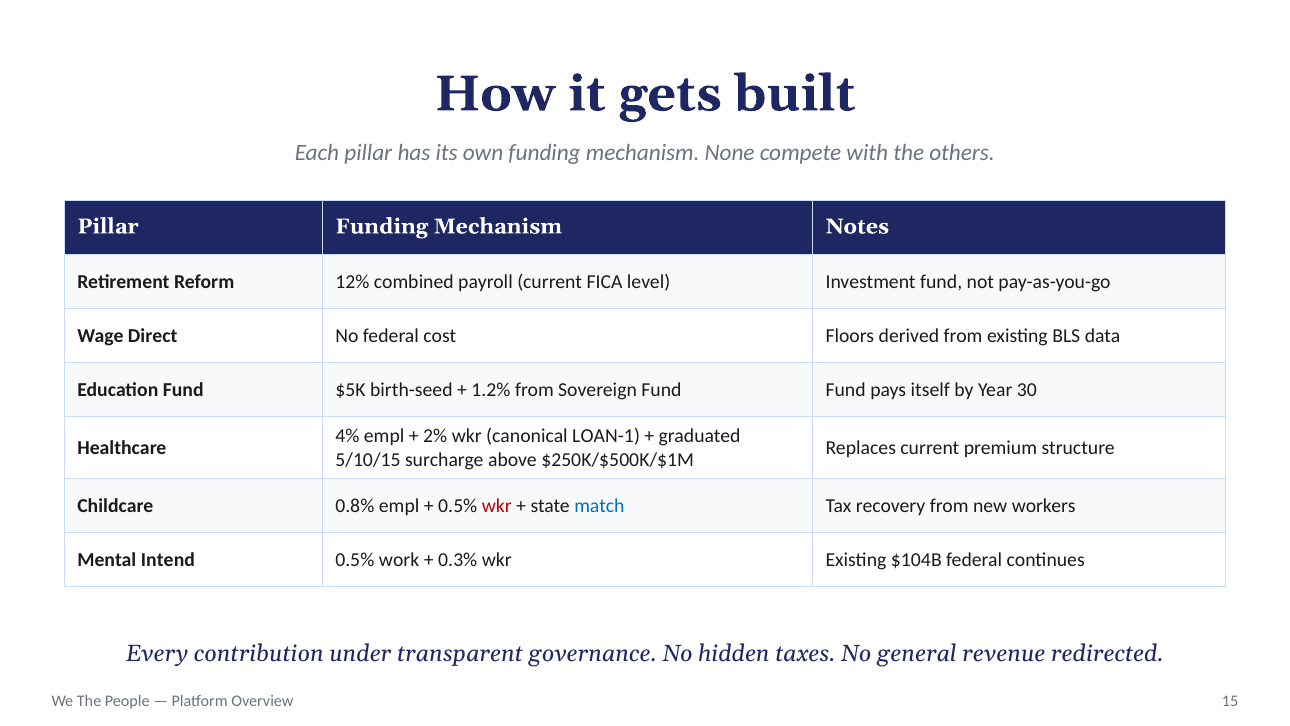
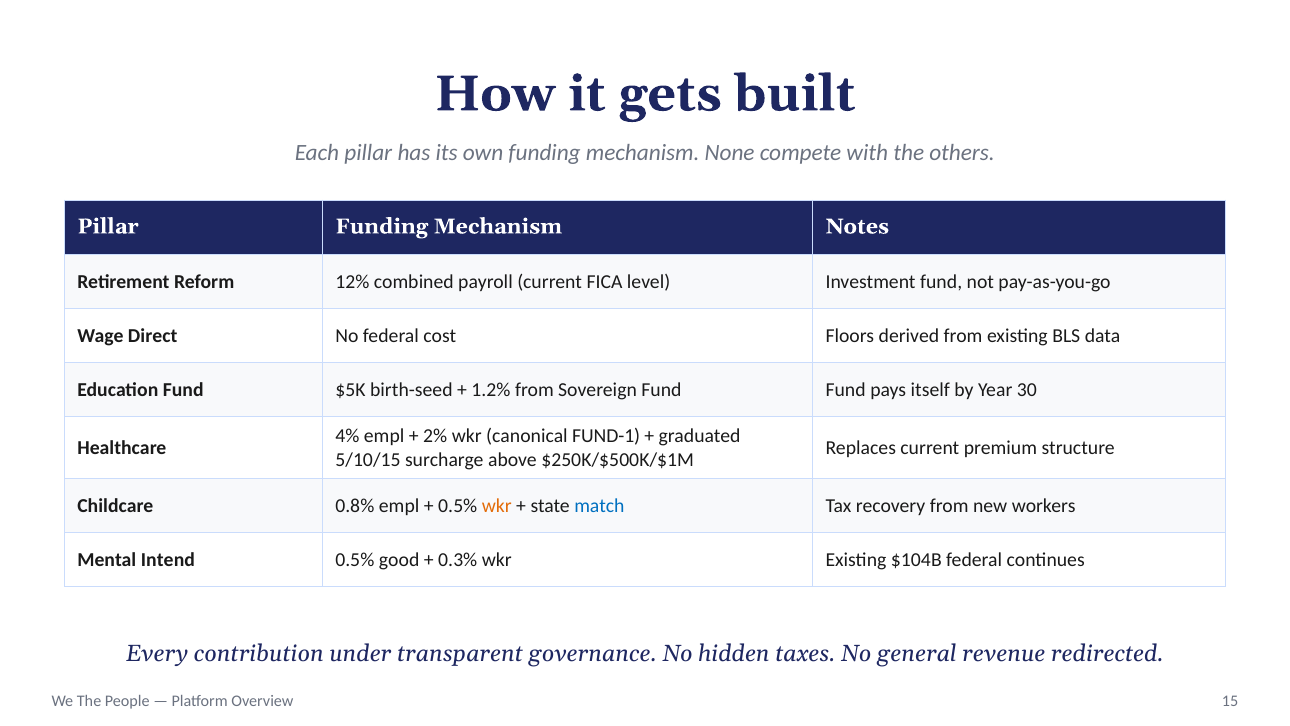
LOAN-1: LOAN-1 -> FUND-1 (606, 435)
wkr colour: red -> orange (497, 505)
work: work -> good (399, 560)
